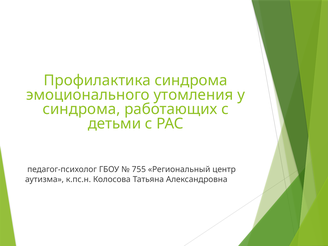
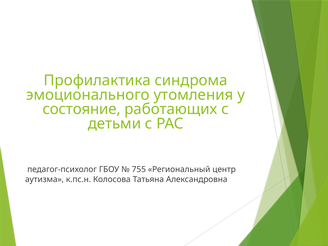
синдрома: синдрома -> состояние (82, 109)
